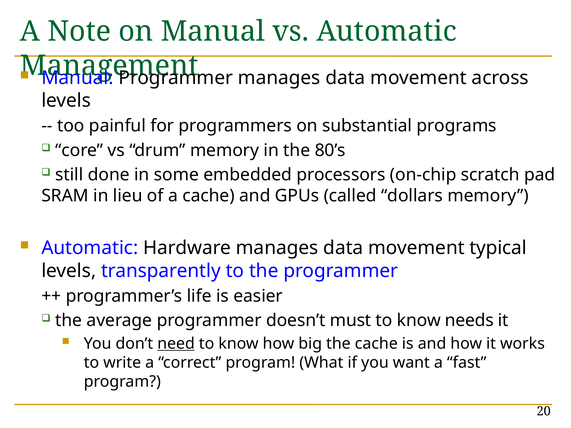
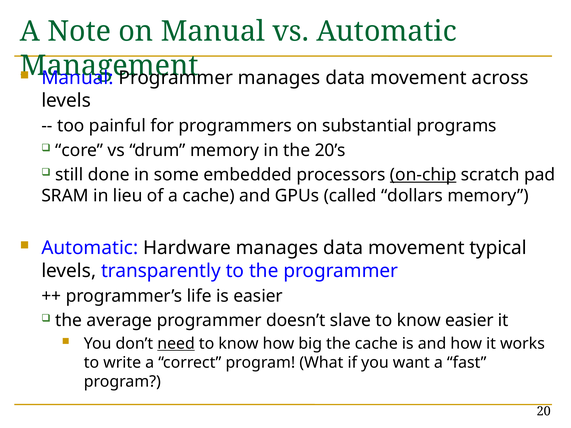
80’s: 80’s -> 20’s (330, 150)
on-chip underline: none -> present (423, 175)
must: must -> slave (350, 321)
know needs: needs -> easier (469, 321)
